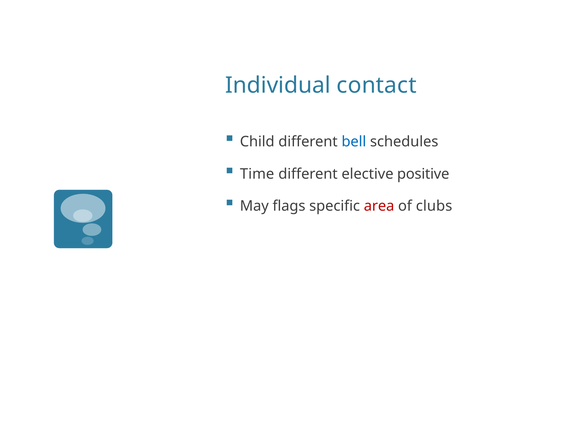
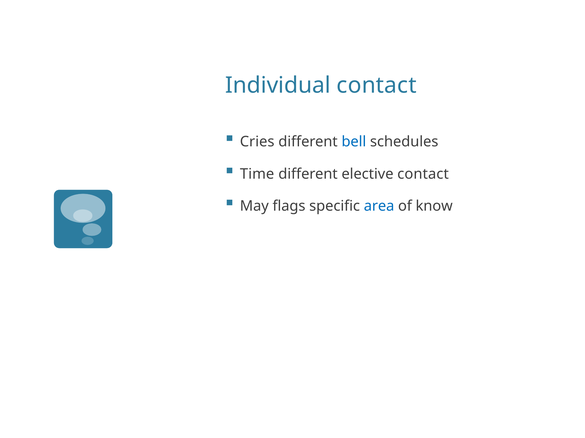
Child: Child -> Cries (257, 142)
elective positive: positive -> contact (423, 174)
area colour: red -> blue (379, 206)
clubs: clubs -> know (434, 206)
